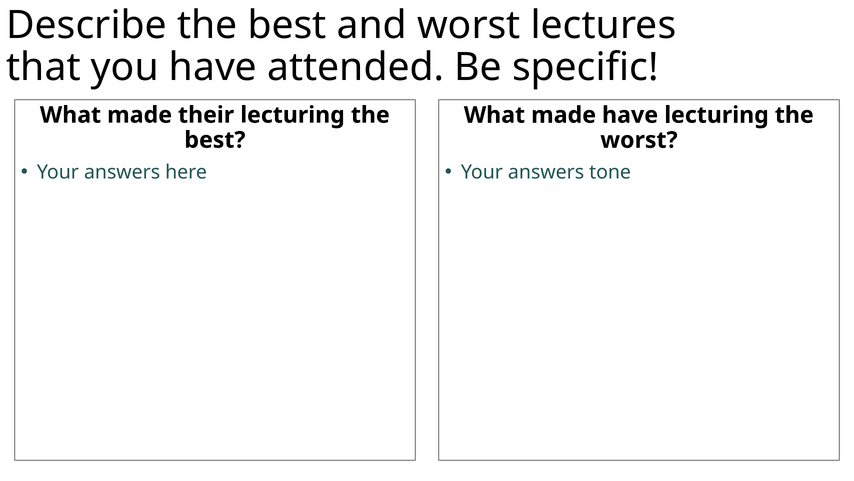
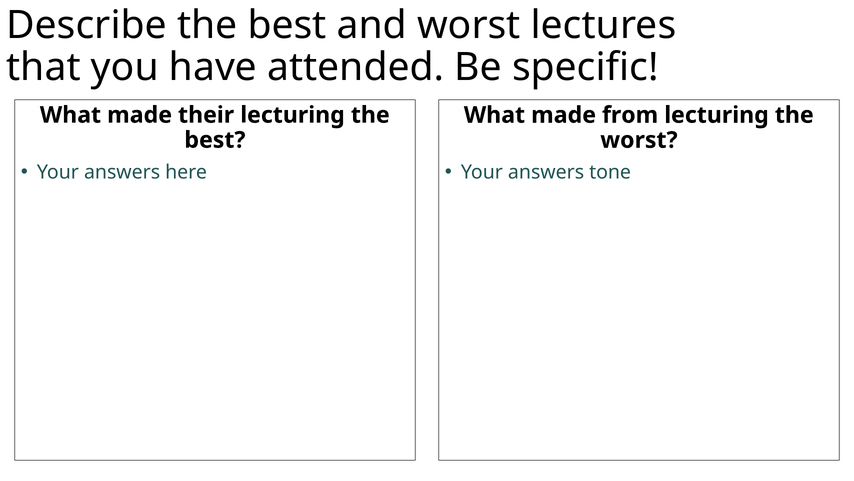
made have: have -> from (630, 115)
